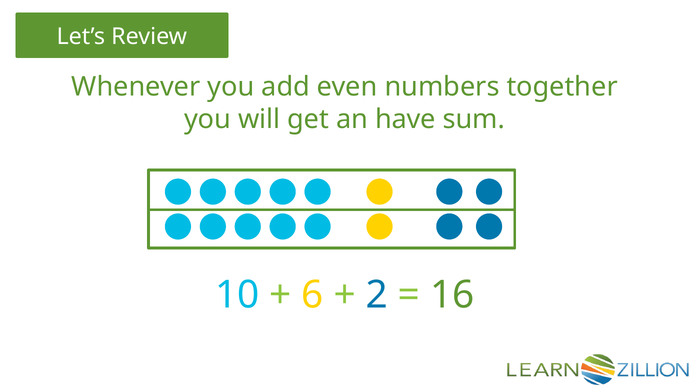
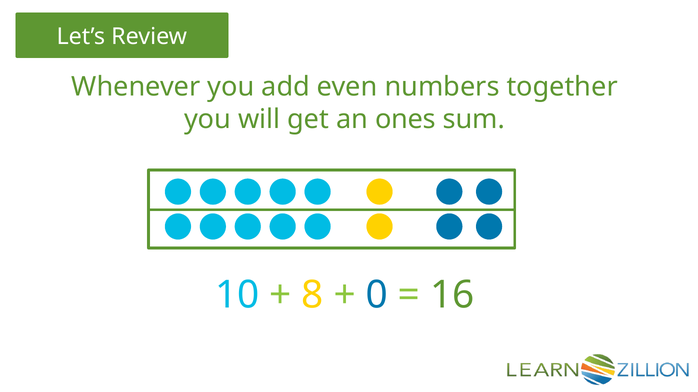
have: have -> ones (405, 120)
6: 6 -> 8 (313, 296)
2: 2 -> 0 (377, 296)
